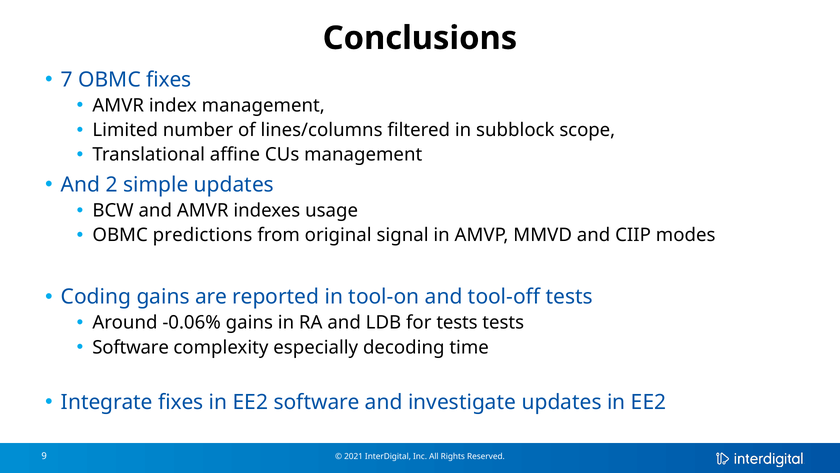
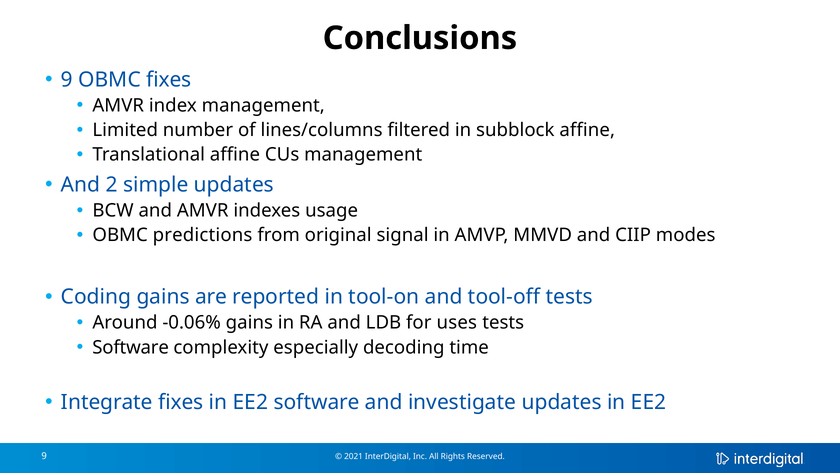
7: 7 -> 9 (67, 80)
subblock scope: scope -> affine (587, 130)
for tests: tests -> uses (457, 322)
